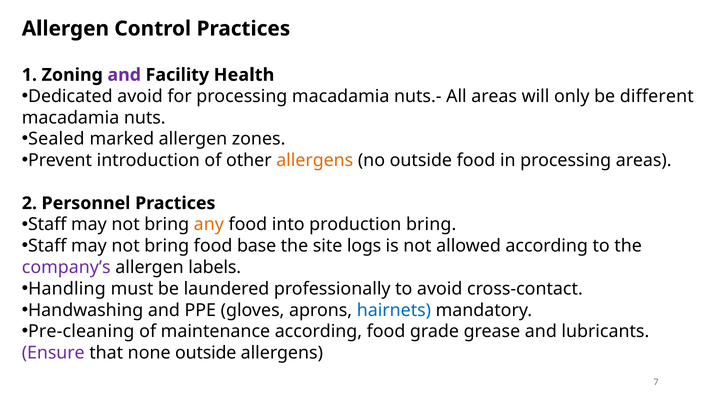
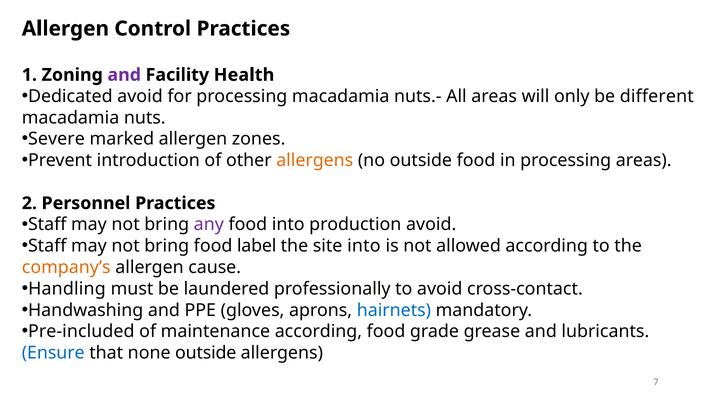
Sealed: Sealed -> Severe (56, 139)
any colour: orange -> purple (209, 225)
production bring: bring -> avoid (431, 225)
base: base -> label (257, 246)
site logs: logs -> into (364, 246)
company’s colour: purple -> orange (66, 267)
labels: labels -> cause (215, 267)
Pre-cleaning: Pre-cleaning -> Pre-included (81, 332)
Ensure colour: purple -> blue (53, 353)
